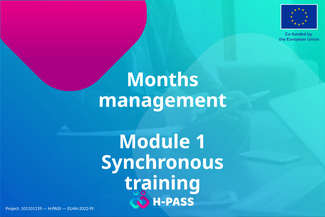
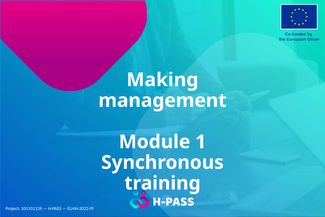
Months: Months -> Making (162, 80)
